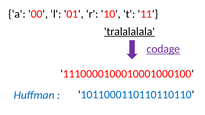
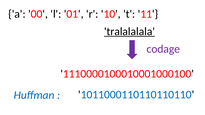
codage underline: present -> none (163, 49)
